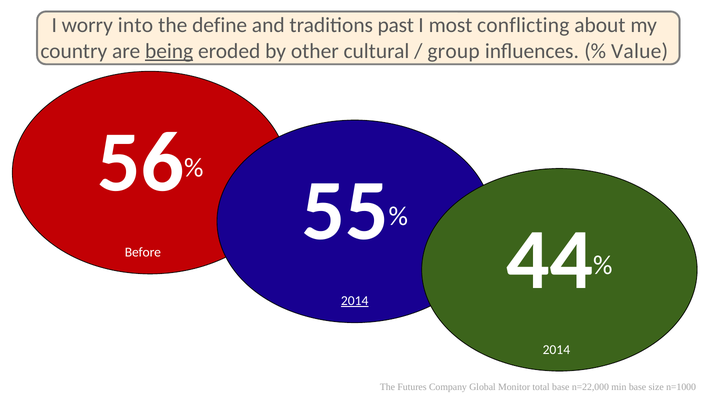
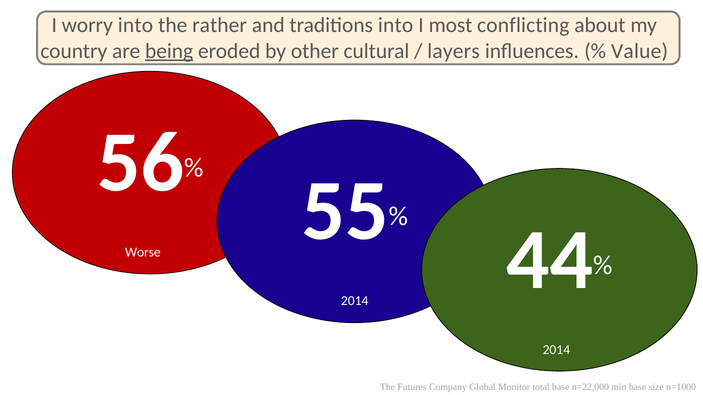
define: define -> rather (220, 25)
traditions past: past -> into (396, 25)
group: group -> layers (454, 51)
Before: Before -> Worse (143, 252)
2014 underline: present -> none (355, 301)
